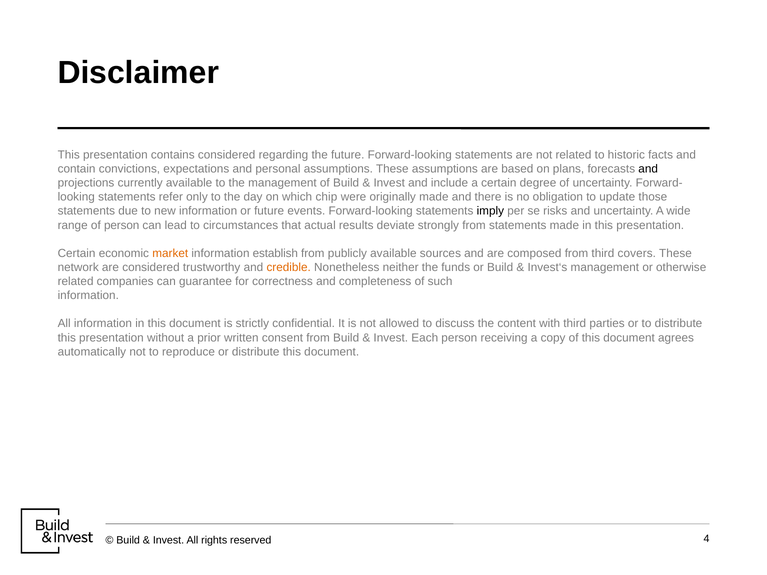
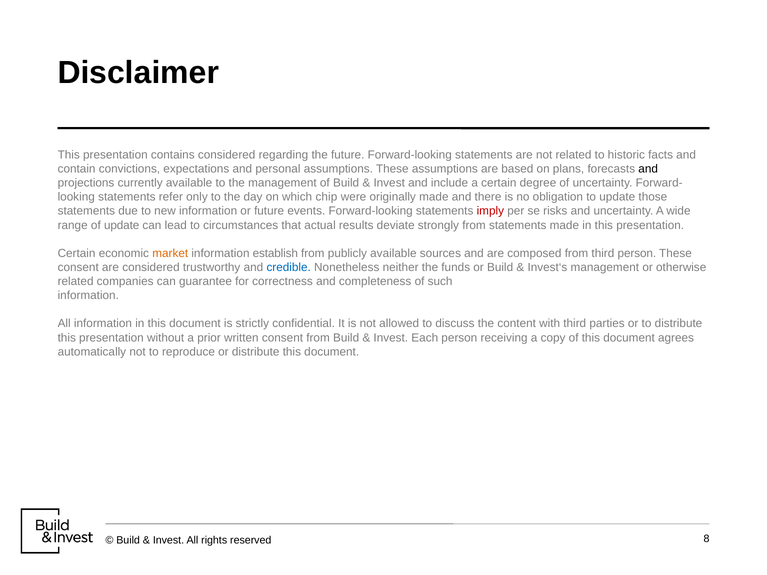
imply colour: black -> red (490, 211)
of person: person -> update (122, 225)
third covers: covers -> person (637, 253)
network: network -> consent (78, 267)
credible colour: orange -> blue (289, 267)
4: 4 -> 8 (707, 539)
